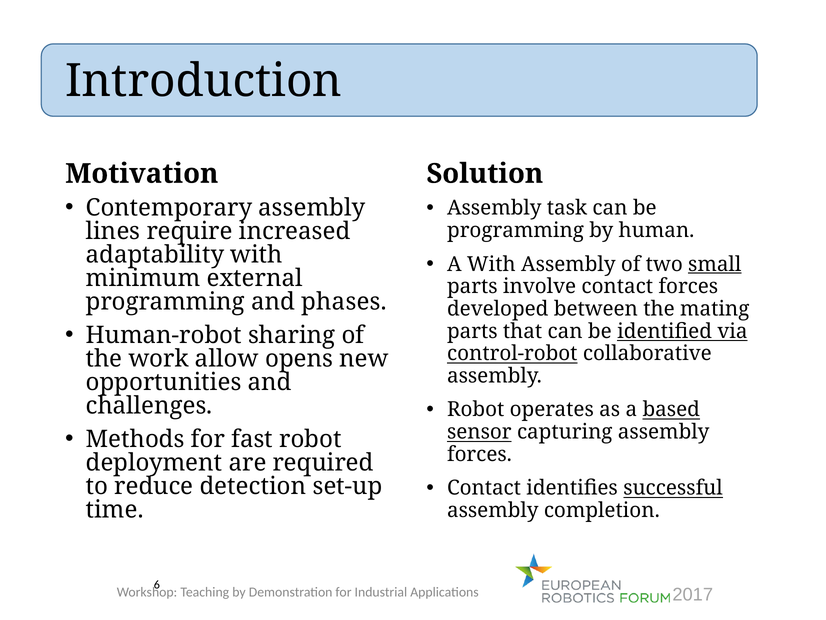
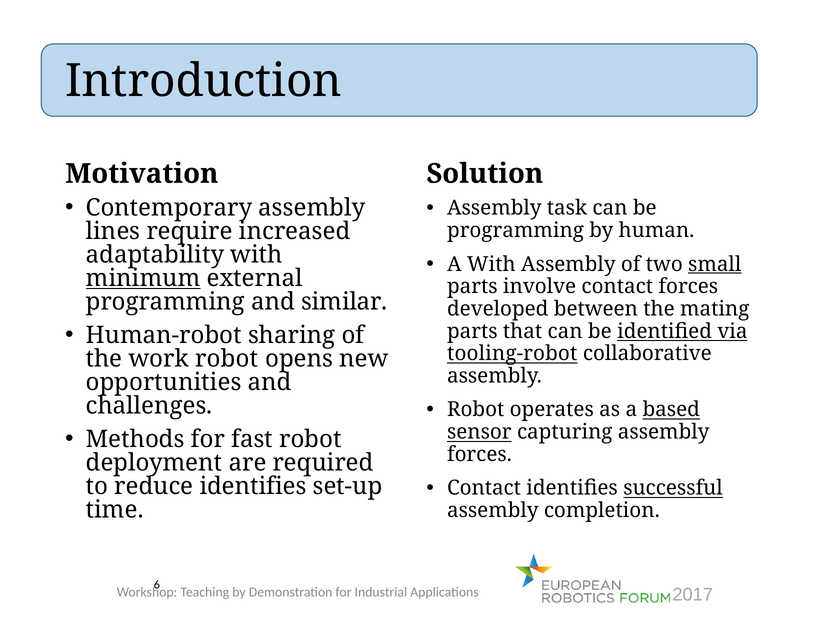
minimum underline: none -> present (143, 278)
phases: phases -> similar (344, 301)
control-robot: control-robot -> tooling-robot (512, 353)
work allow: allow -> robot (227, 358)
reduce detection: detection -> identifies (253, 486)
